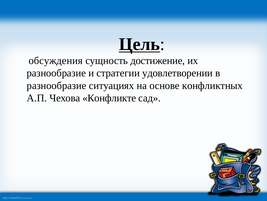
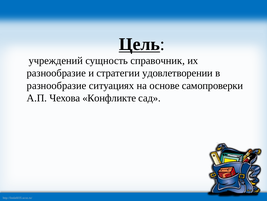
обсуждения: обсуждения -> учреждений (56, 60)
достижение: достижение -> справочник (158, 60)
конфликтных: конфликтных -> самопроверки (213, 85)
